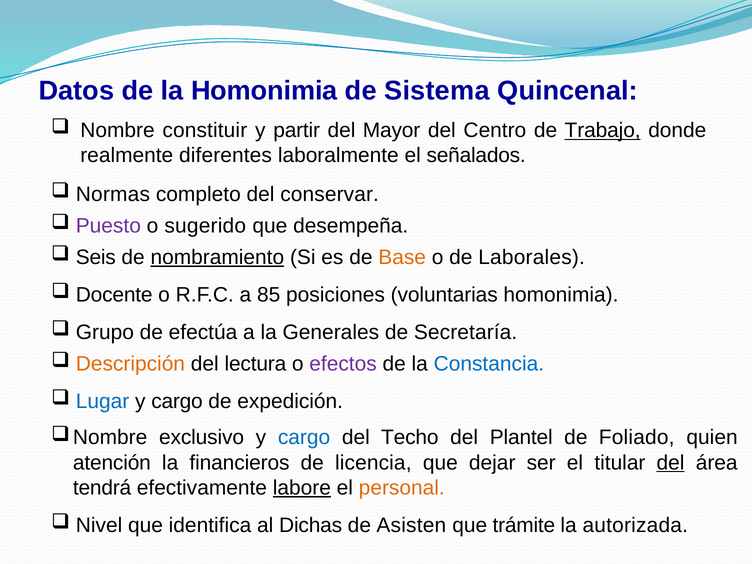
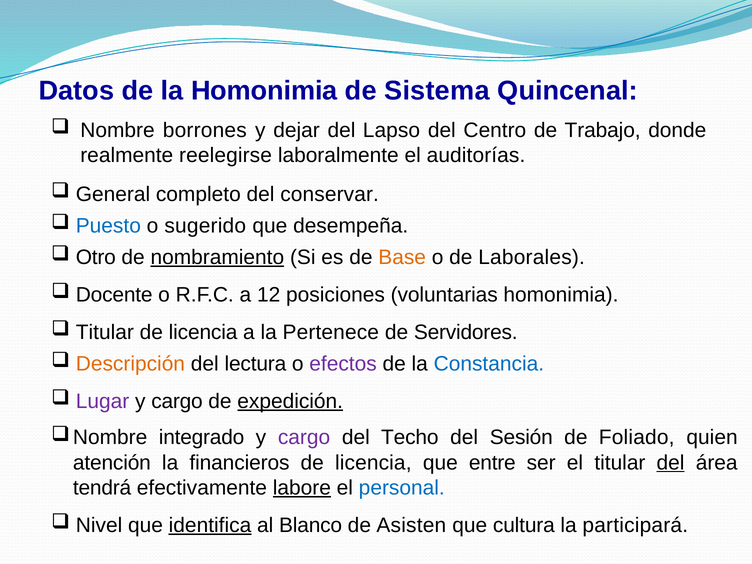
constituir: constituir -> borrones (205, 130)
partir: partir -> dejar (297, 130)
Mayor: Mayor -> Lapso (391, 130)
Trabajo underline: present -> none (603, 130)
diferentes: diferentes -> reelegirse (226, 156)
señalados: señalados -> auditorías (476, 156)
Normas: Normas -> General (113, 195)
Puesto colour: purple -> blue (108, 226)
Seis: Seis -> Otro (96, 257)
85: 85 -> 12 (269, 295)
Grupo: Grupo -> Titular (105, 332)
efectúa: efectúa -> licencia (203, 332)
Generales: Generales -> Pertenece (331, 332)
Secretaría: Secretaría -> Servidores (466, 332)
Lugar colour: blue -> purple (103, 401)
expedición underline: none -> present (290, 401)
exclusivo: exclusivo -> integrado (202, 438)
cargo colour: blue -> purple (304, 438)
Plantel: Plantel -> Sesión (521, 438)
dejar: dejar -> entre (492, 463)
personal colour: orange -> blue (402, 488)
identifica underline: none -> present (210, 525)
Dichas: Dichas -> Blanco (311, 525)
trámite: trámite -> cultura (524, 525)
autorizada: autorizada -> participará (635, 525)
